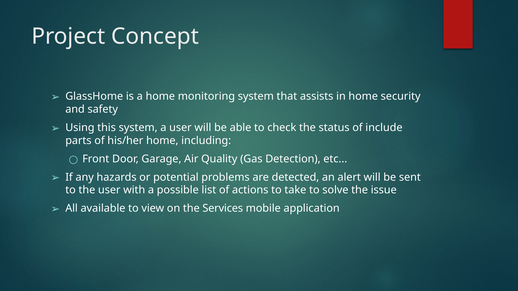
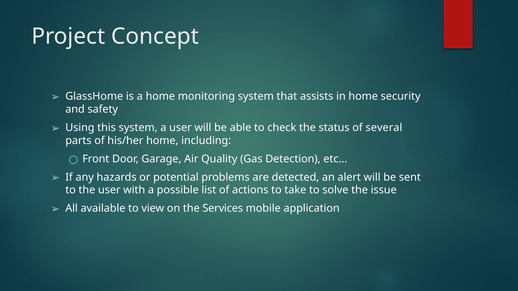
include: include -> several (384, 128)
